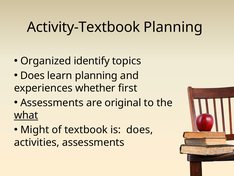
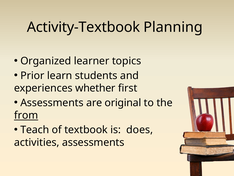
identify: identify -> learner (92, 61)
Does: Does -> Prior (32, 75)
learn planning: planning -> students (96, 75)
what: what -> from (26, 115)
Might: Might -> Teach (35, 130)
